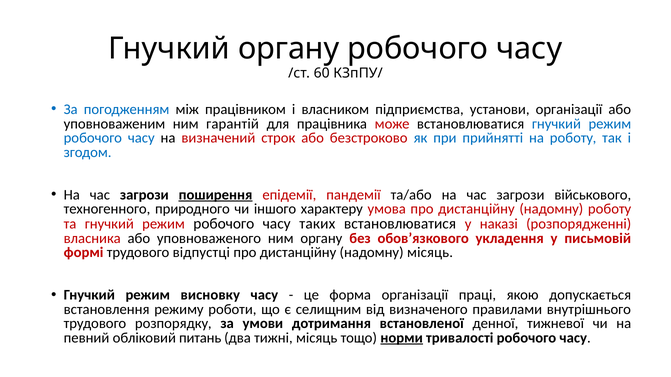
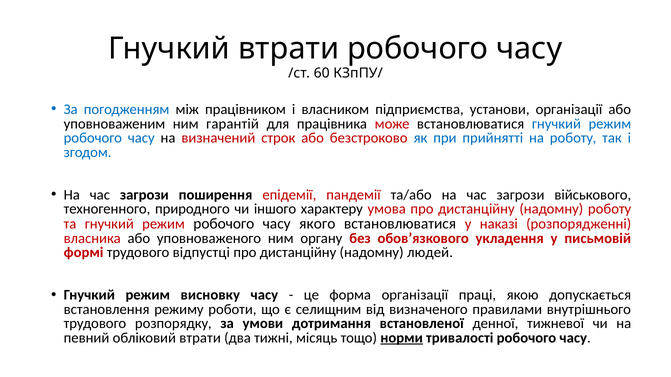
Гнучкий органу: органу -> втрати (289, 49)
поширення underline: present -> none (216, 195)
таких: таких -> якого (317, 224)
надомну місяць: місяць -> людей (430, 253)
обліковий питань: питань -> втрати (200, 338)
